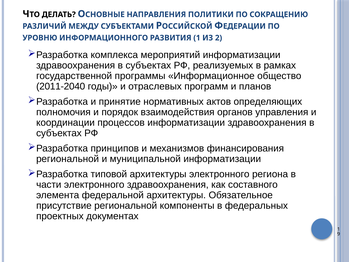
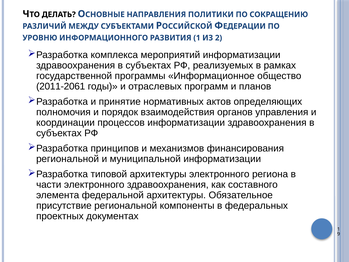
2011-2040: 2011-2040 -> 2011-2061 (61, 86)
